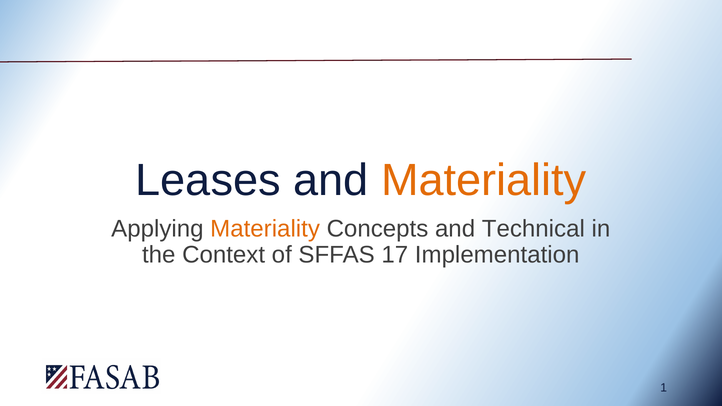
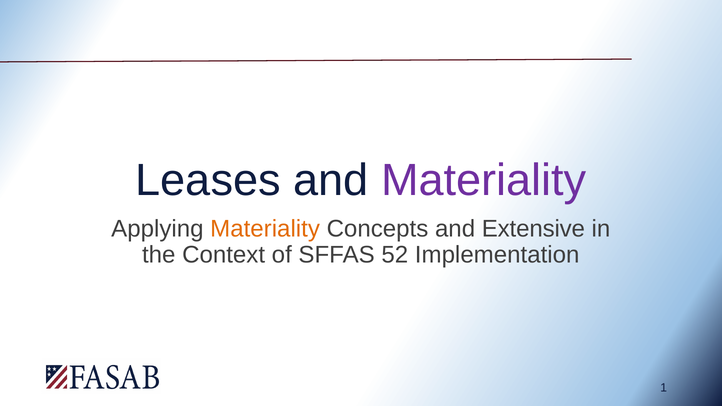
Materiality colour: orange -> purple (484, 180)
Technical: Technical -> Extensive (533, 229)
17: 17 -> 52 (395, 255)
